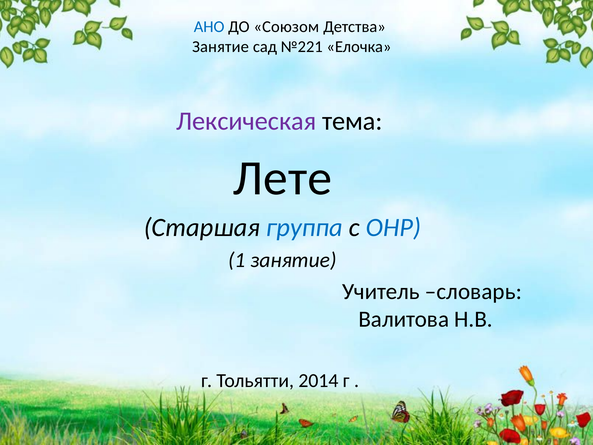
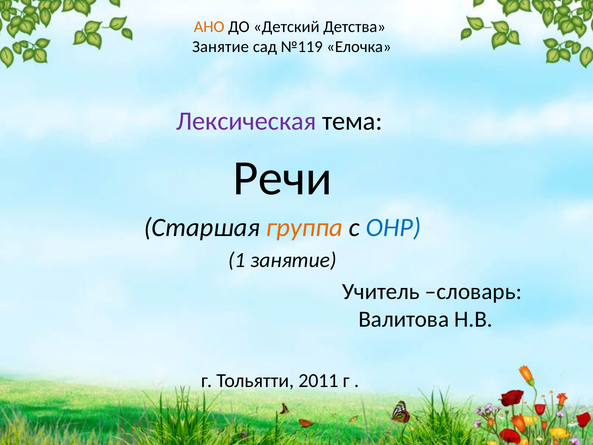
АНО colour: blue -> orange (209, 27)
Союзом: Союзом -> Детский (286, 27)
№221: №221 -> №119 (302, 47)
Лете: Лете -> Речи (283, 178)
группа colour: blue -> orange (304, 227)
2014: 2014 -> 2011 (318, 381)
